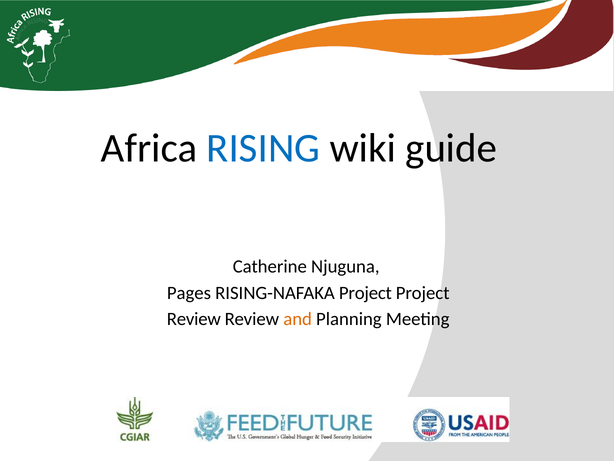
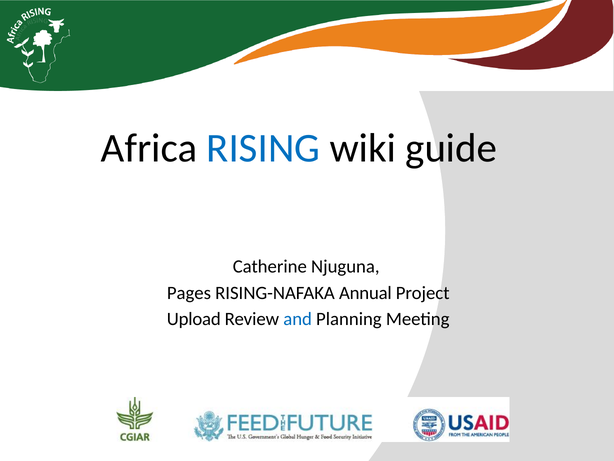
RISING-NAFAKA Project: Project -> Annual (365, 293)
Review: Review -> Upload (194, 319)
and colour: orange -> blue (298, 319)
